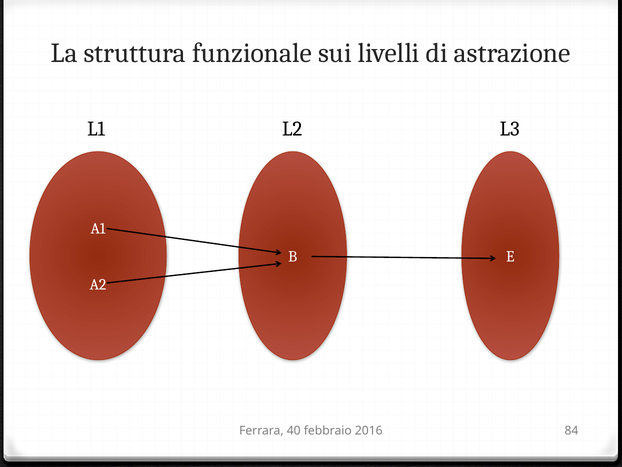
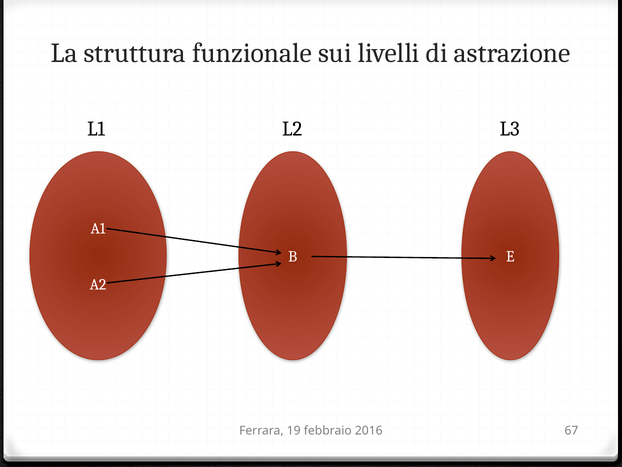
40: 40 -> 19 (294, 431)
84: 84 -> 67 (571, 431)
